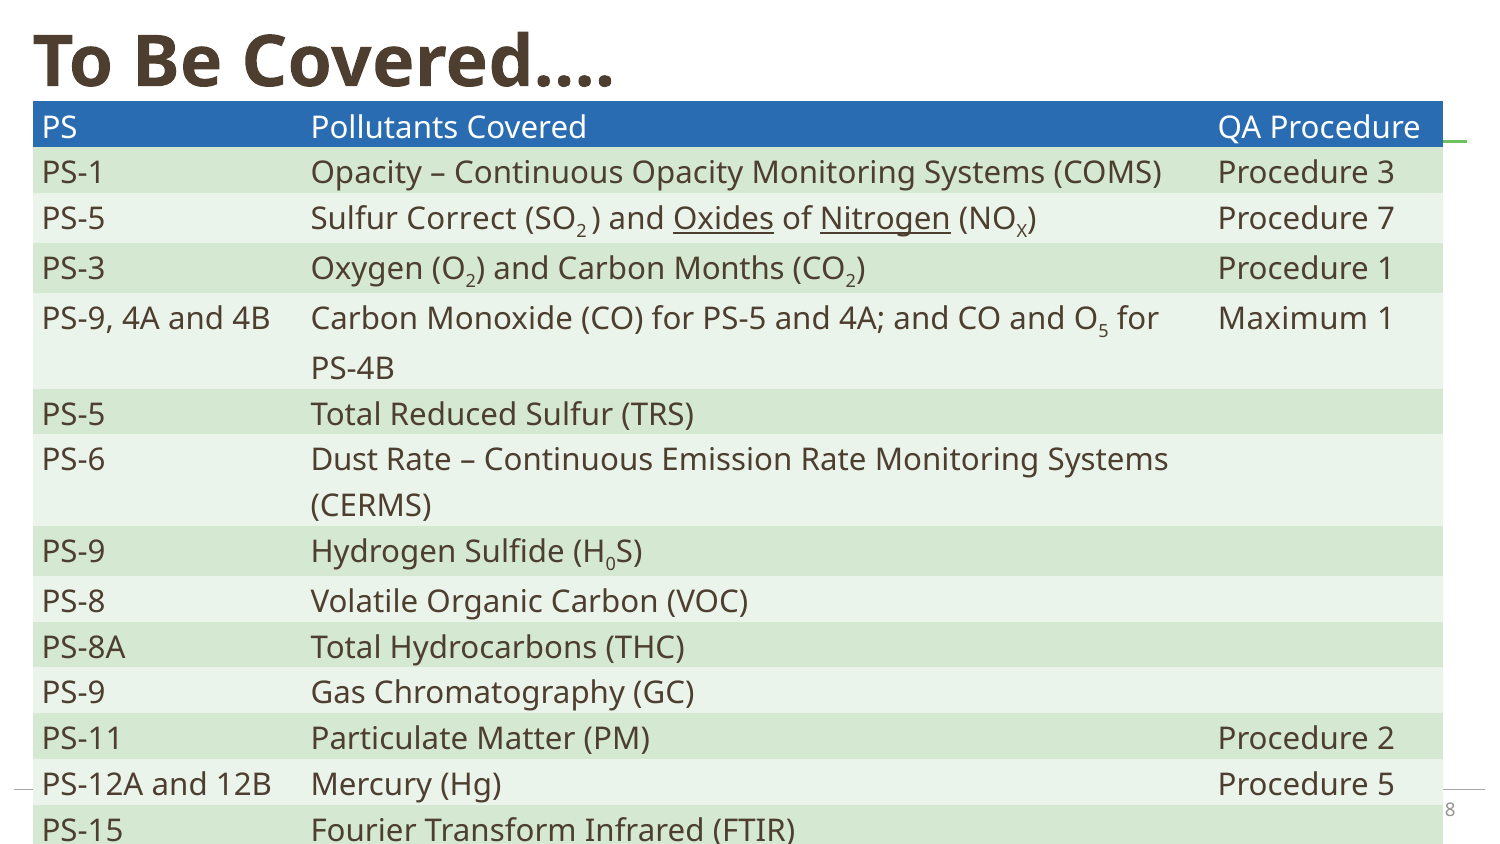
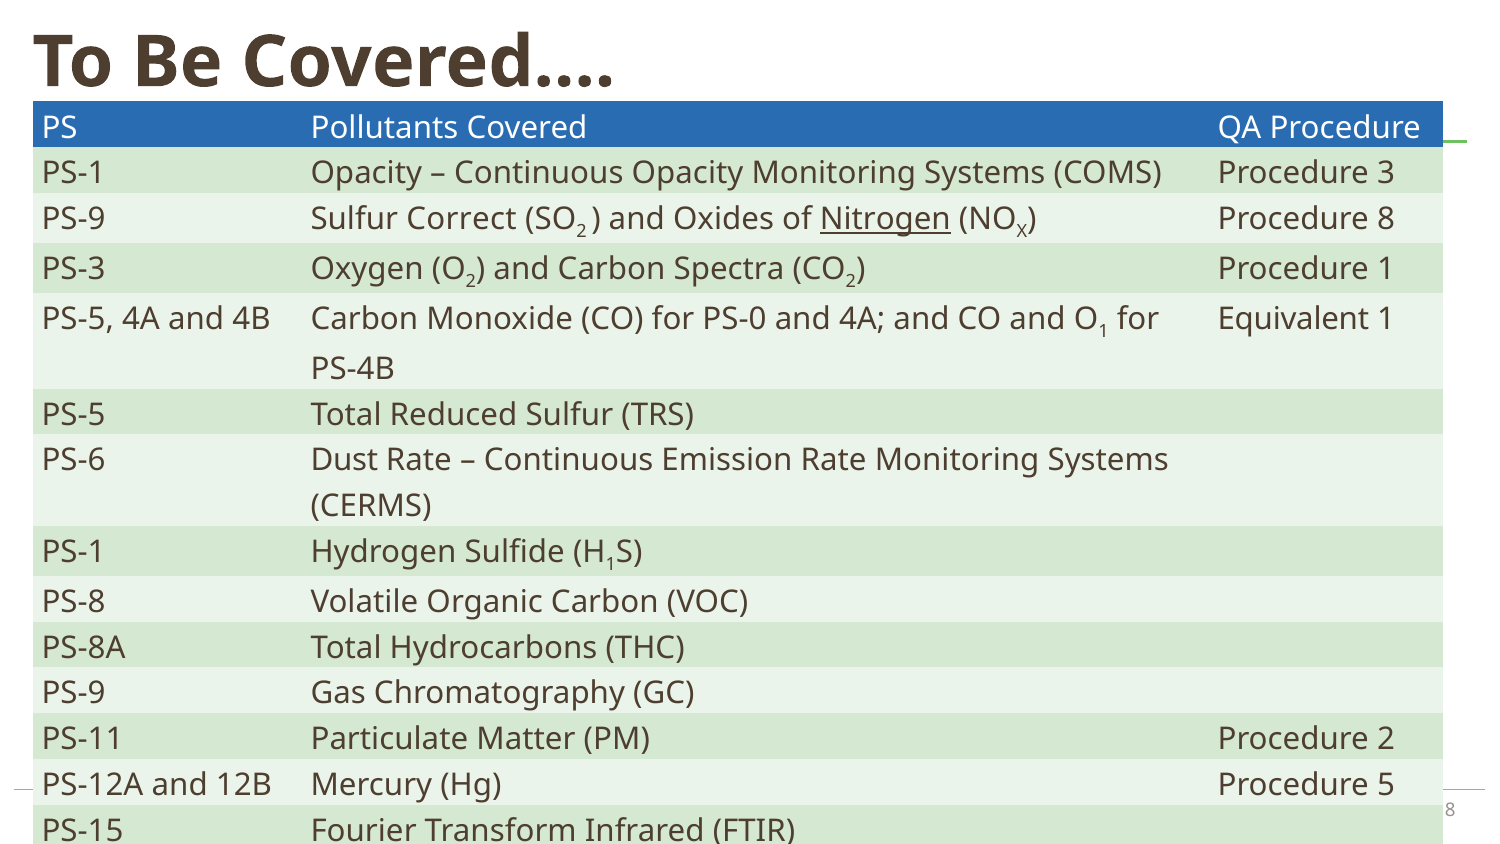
PS-5: PS-5 -> PS-9 (74, 219)
Oxides underline: present -> none (724, 219)
Procedure 7: 7 -> 8 (1386, 219)
Months: Months -> Spectra (729, 269)
PS-9: PS-9 -> PS-5 (78, 319)
for PS-5: PS-5 -> PS-0 (735, 319)
5: 5 -> 1 (1104, 332)
Maximum: Maximum -> Equivalent (1293, 319)
PS-9: PS-9 -> PS-1 (74, 552)
0: 0 -> 1 (611, 564)
